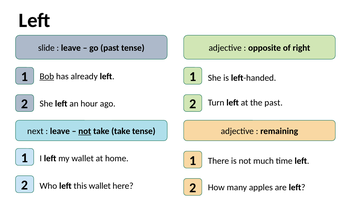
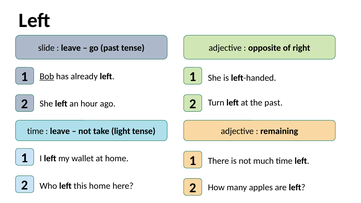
next: next -> time (35, 131)
not underline: present -> none (85, 131)
take take: take -> light (121, 131)
this wallet: wallet -> home (100, 186)
